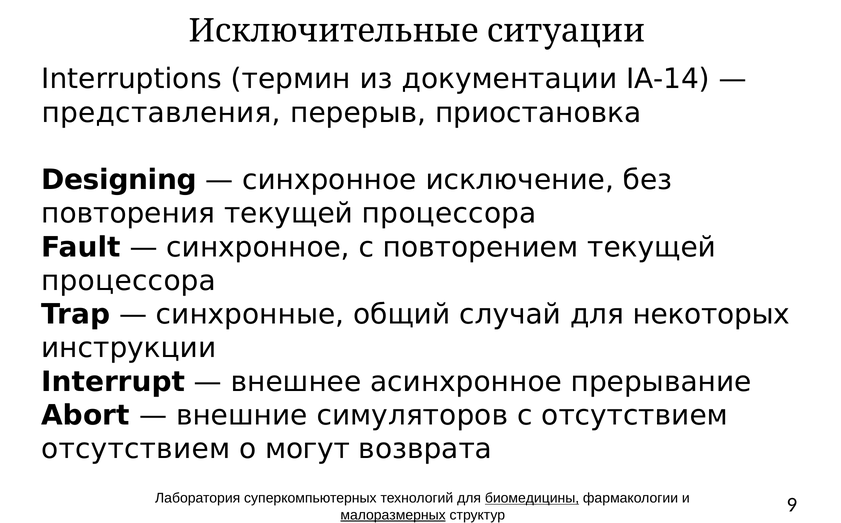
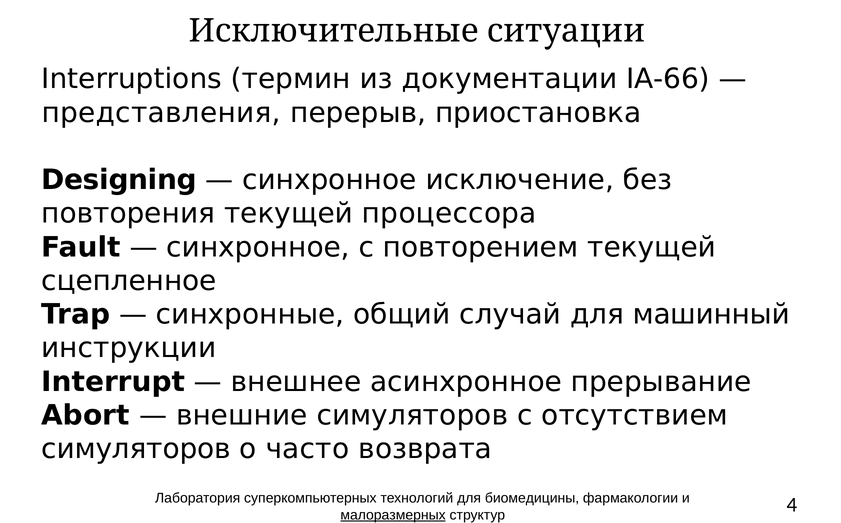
IA-14: IA-14 -> IA-66 (668, 79)
процессора: процессора -> сцепленное (129, 281)
некоторых: некоторых -> машинный (711, 315)
отсутствием: отсутствием -> симуляторов (136, 449)
могут: могут -> часто (307, 449)
биомедицины underline: present -> none (532, 498)
9: 9 -> 4 (792, 505)
